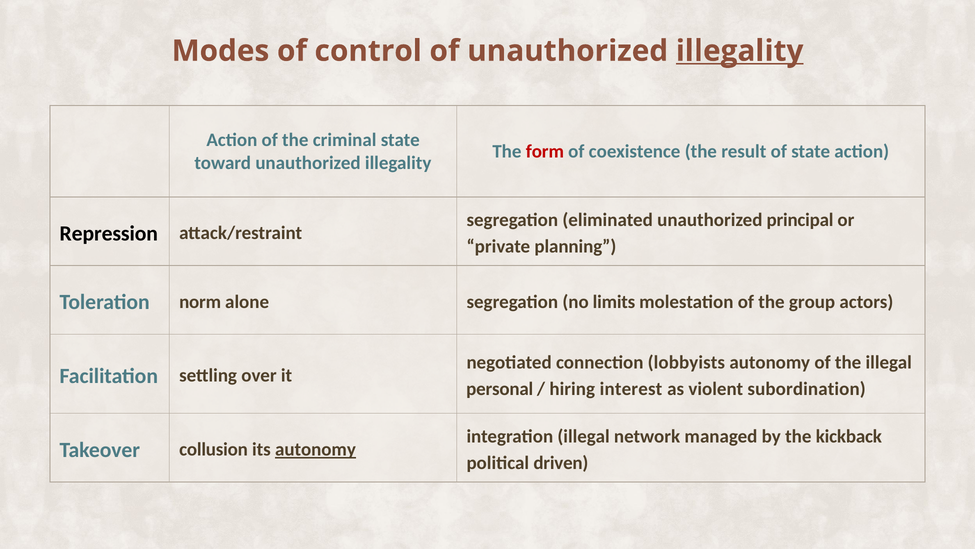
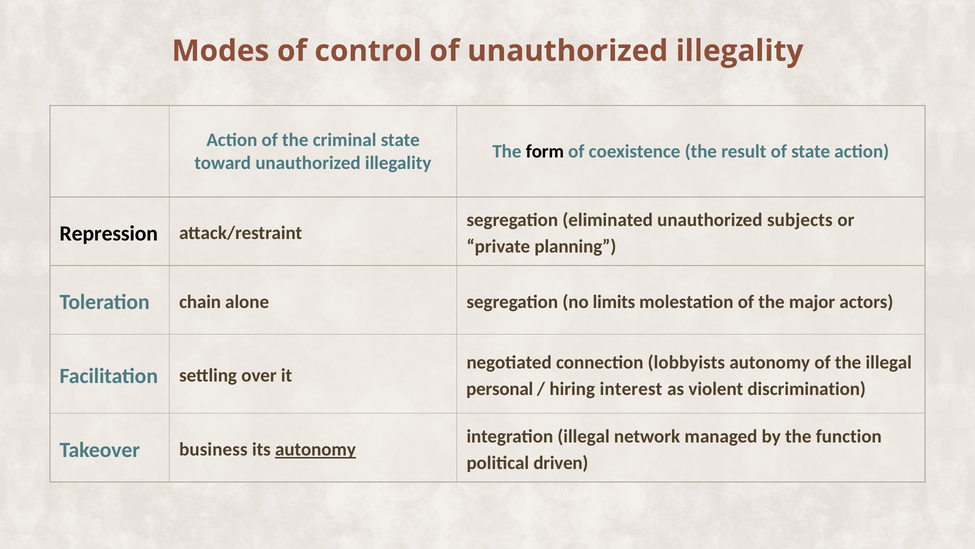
illegality underline: present -> none (740, 51)
form colour: red -> black (545, 151)
principal: principal -> subjects (800, 220)
norm: norm -> chain (200, 301)
group: group -> major (812, 301)
subordination: subordination -> discrimination (807, 389)
kickback: kickback -> function (849, 436)
collusion: collusion -> business (213, 449)
